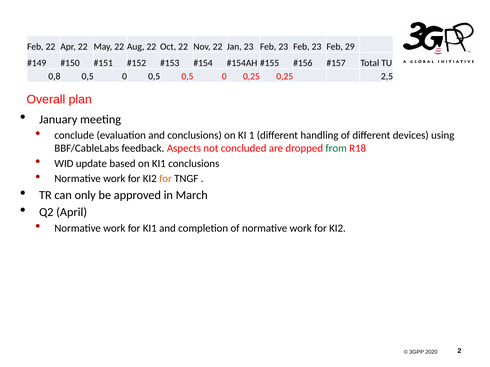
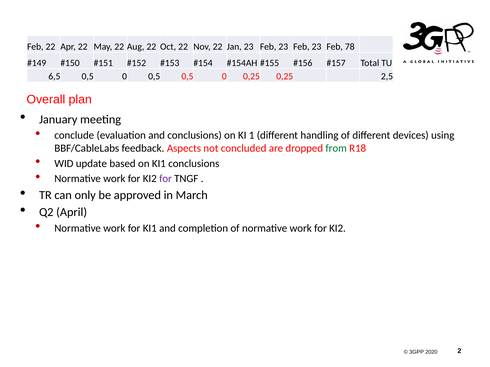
29: 29 -> 78 (350, 47)
0,8: 0,8 -> 6,5 (54, 76)
for colour: orange -> purple (166, 179)
